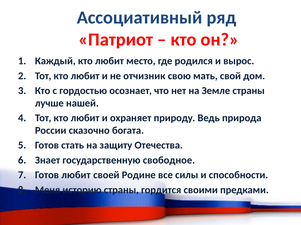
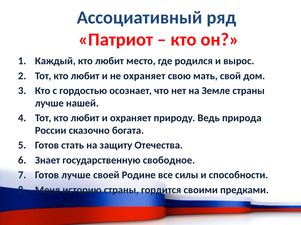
не отчизник: отчизник -> охраняет (144, 76)
Готов любит: любит -> лучше (76, 176)
